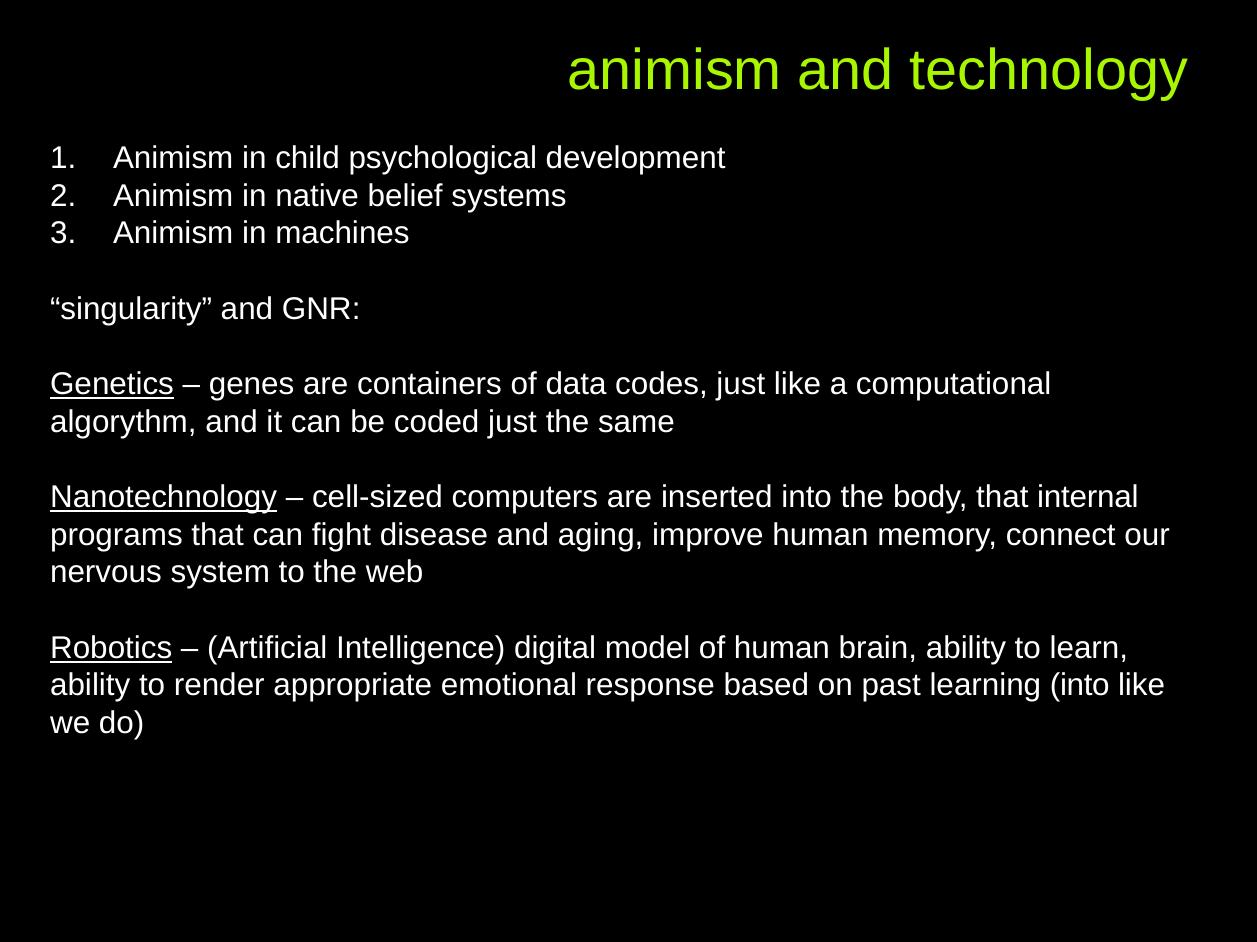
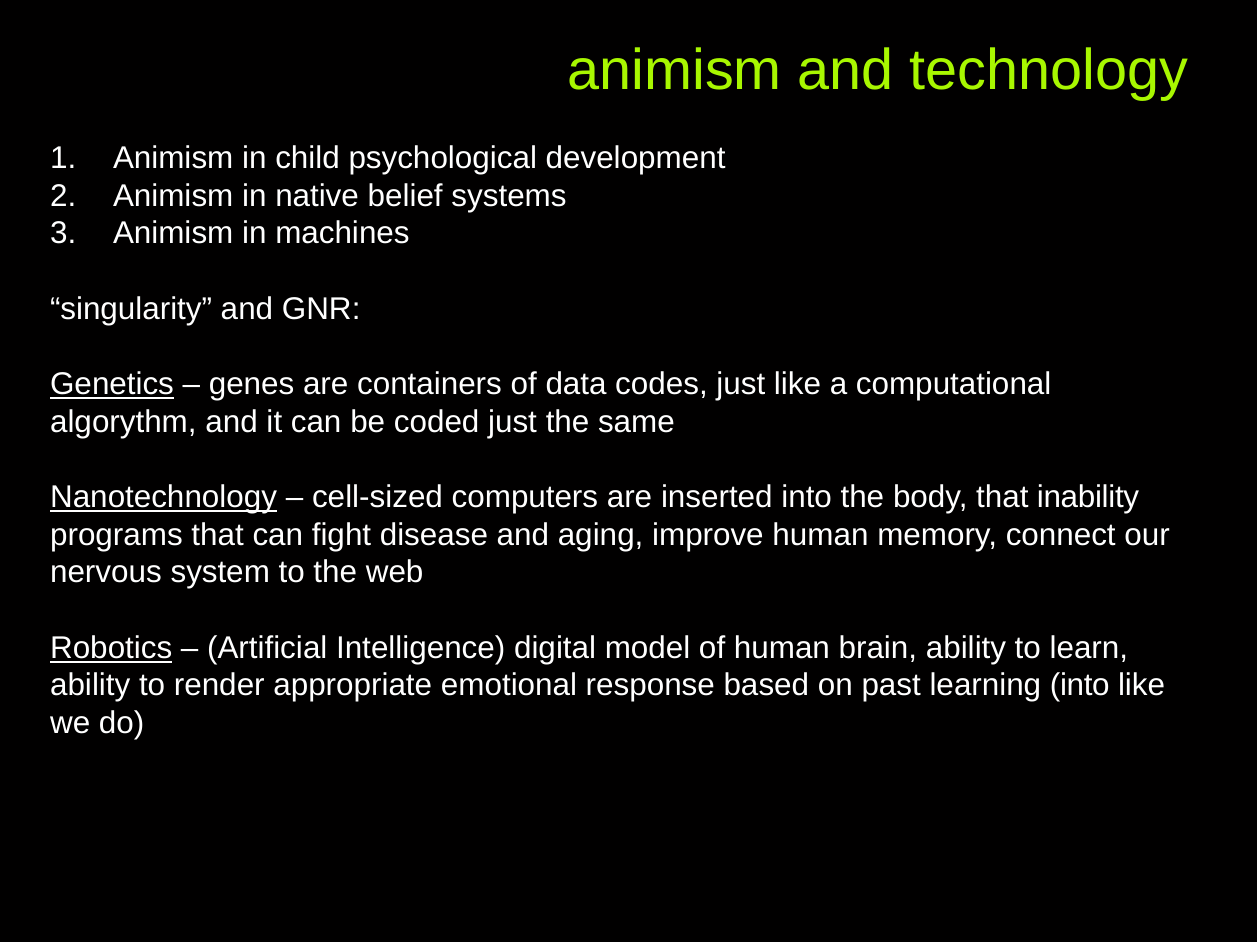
internal: internal -> inability (1088, 498)
